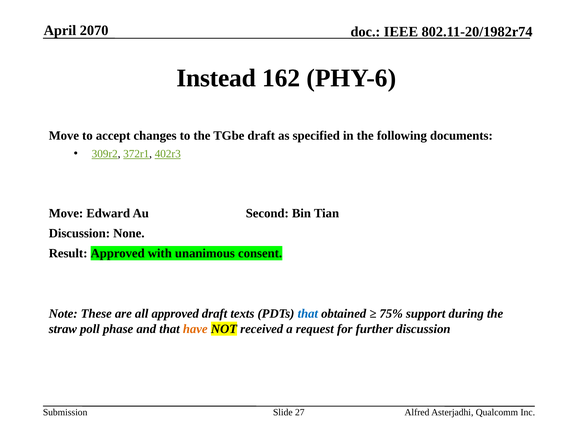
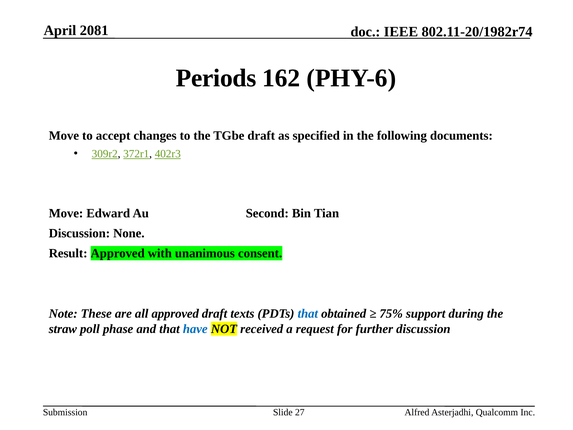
2070: 2070 -> 2081 (94, 30)
Instead: Instead -> Periods (216, 78)
have colour: orange -> blue (195, 329)
